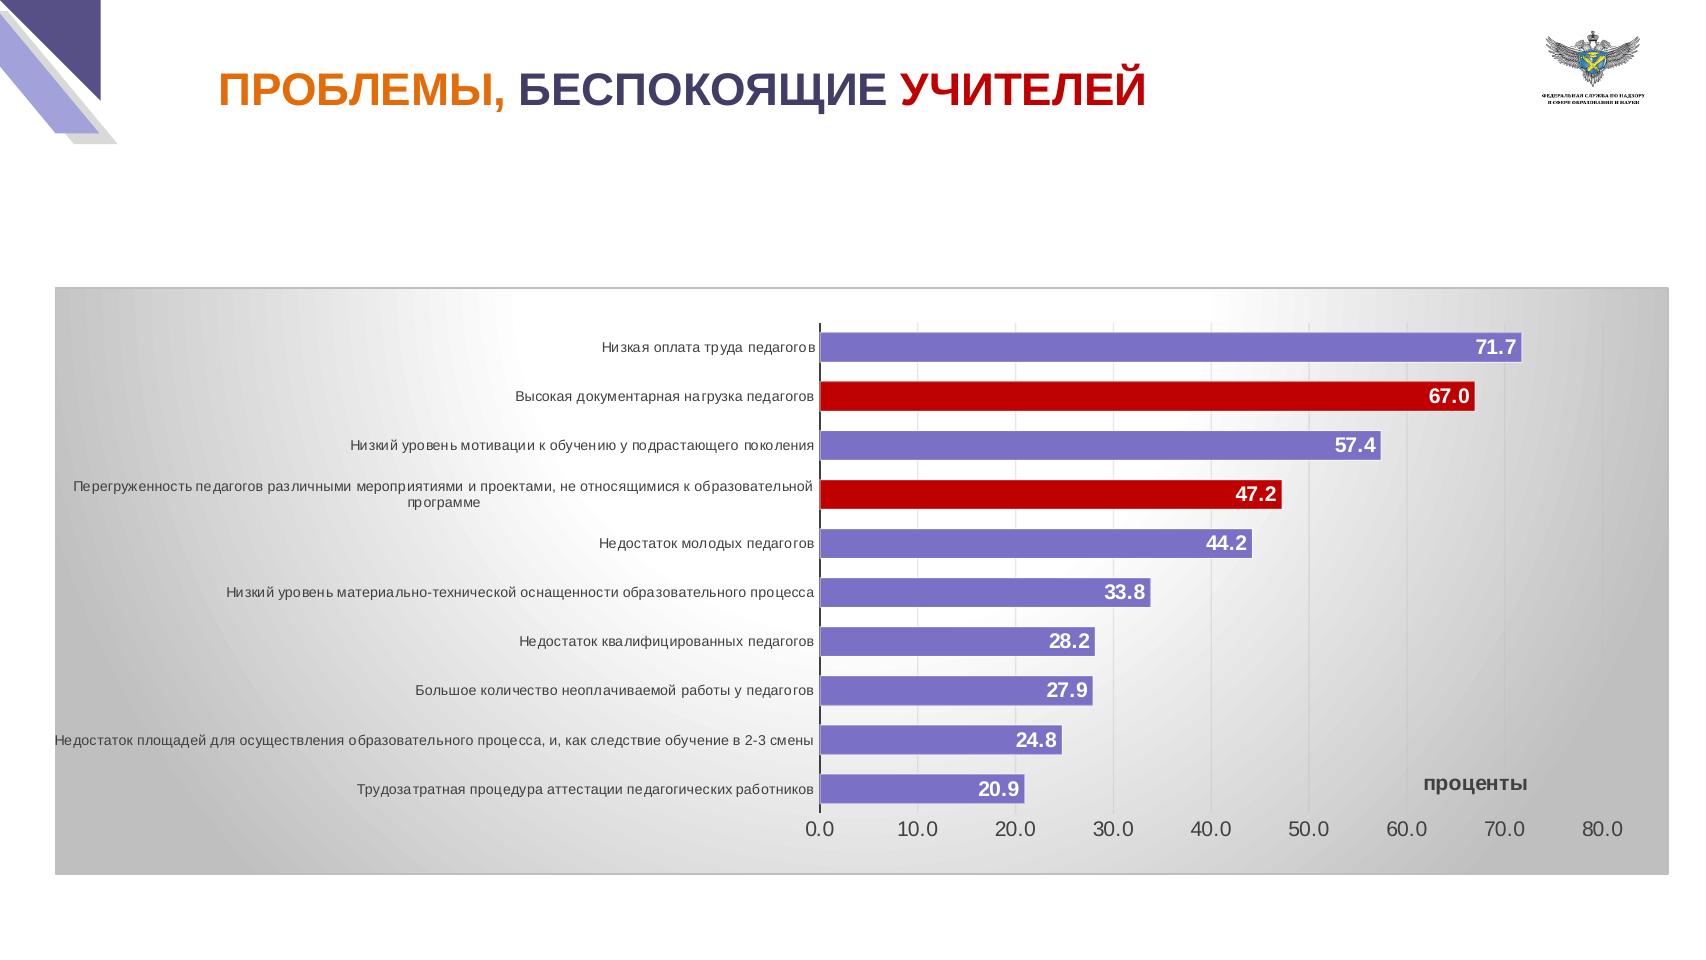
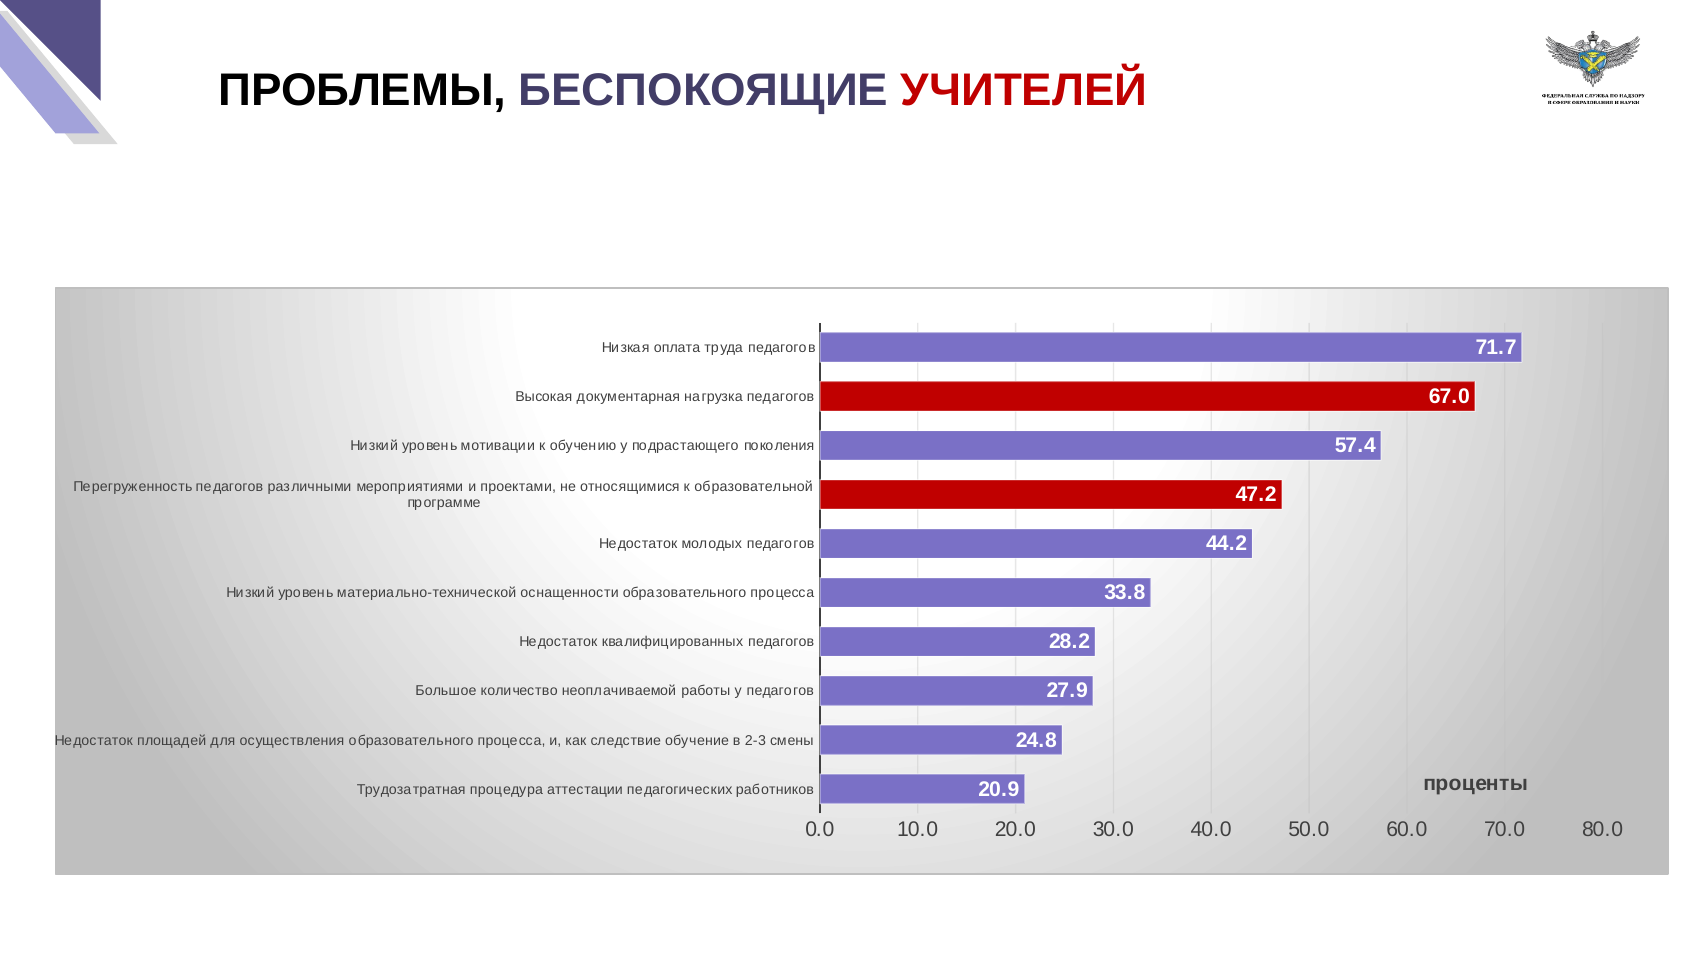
ПРОБЛЕМЫ colour: orange -> black (362, 90)
